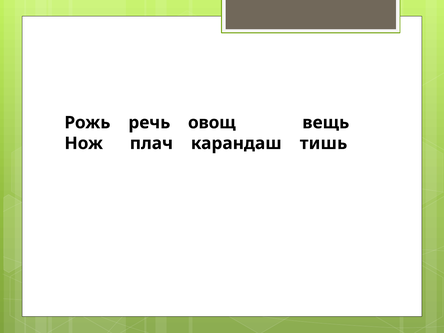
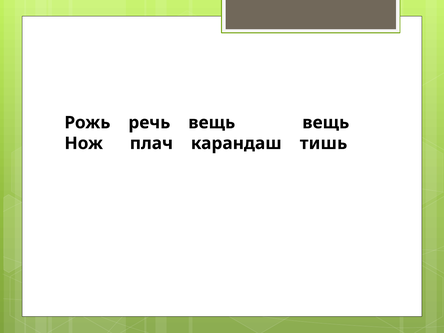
речь овощ: овощ -> вещь (212, 123)
